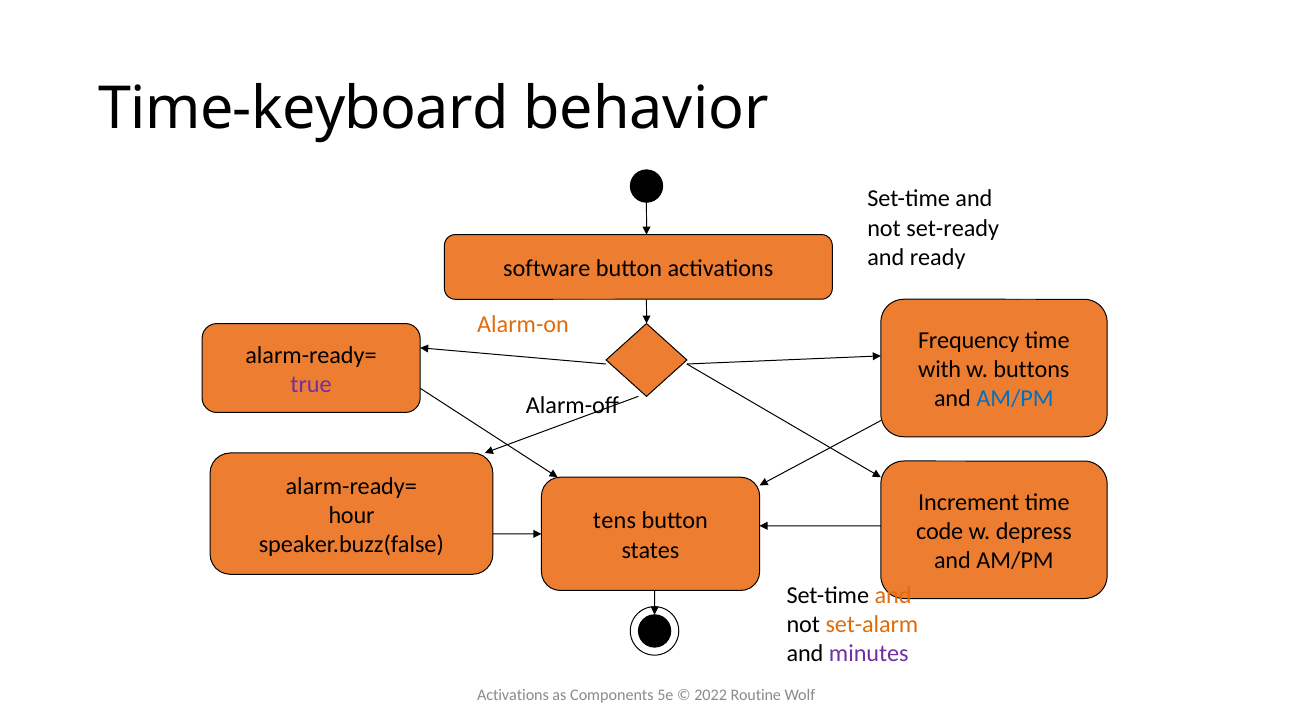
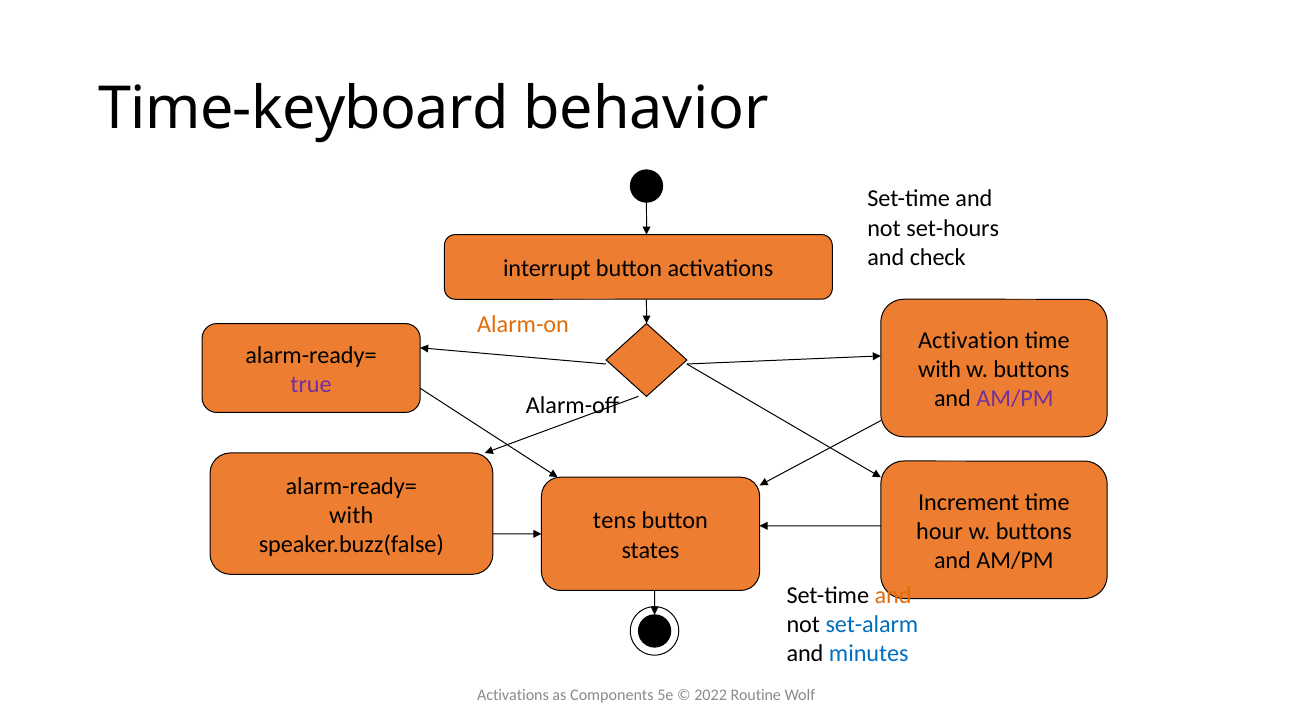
set-ready: set-ready -> set-hours (953, 228)
ready: ready -> check (938, 257)
software: software -> interrupt (547, 268)
Frequency: Frequency -> Activation (969, 340)
AM/PM colour: blue -> purple (1015, 398)
hour: hour -> with (351, 515)
code: code -> hour (939, 531)
depress: depress -> buttons (1034, 531)
set-alarm colour: orange -> blue (872, 624)
minutes colour: purple -> blue (869, 653)
